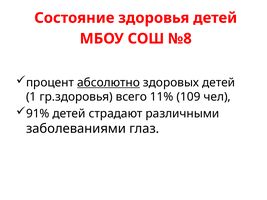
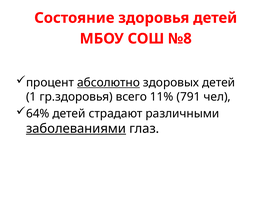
109: 109 -> 791 (188, 97)
91%: 91% -> 64% (38, 114)
заболеваниями underline: none -> present (76, 129)
